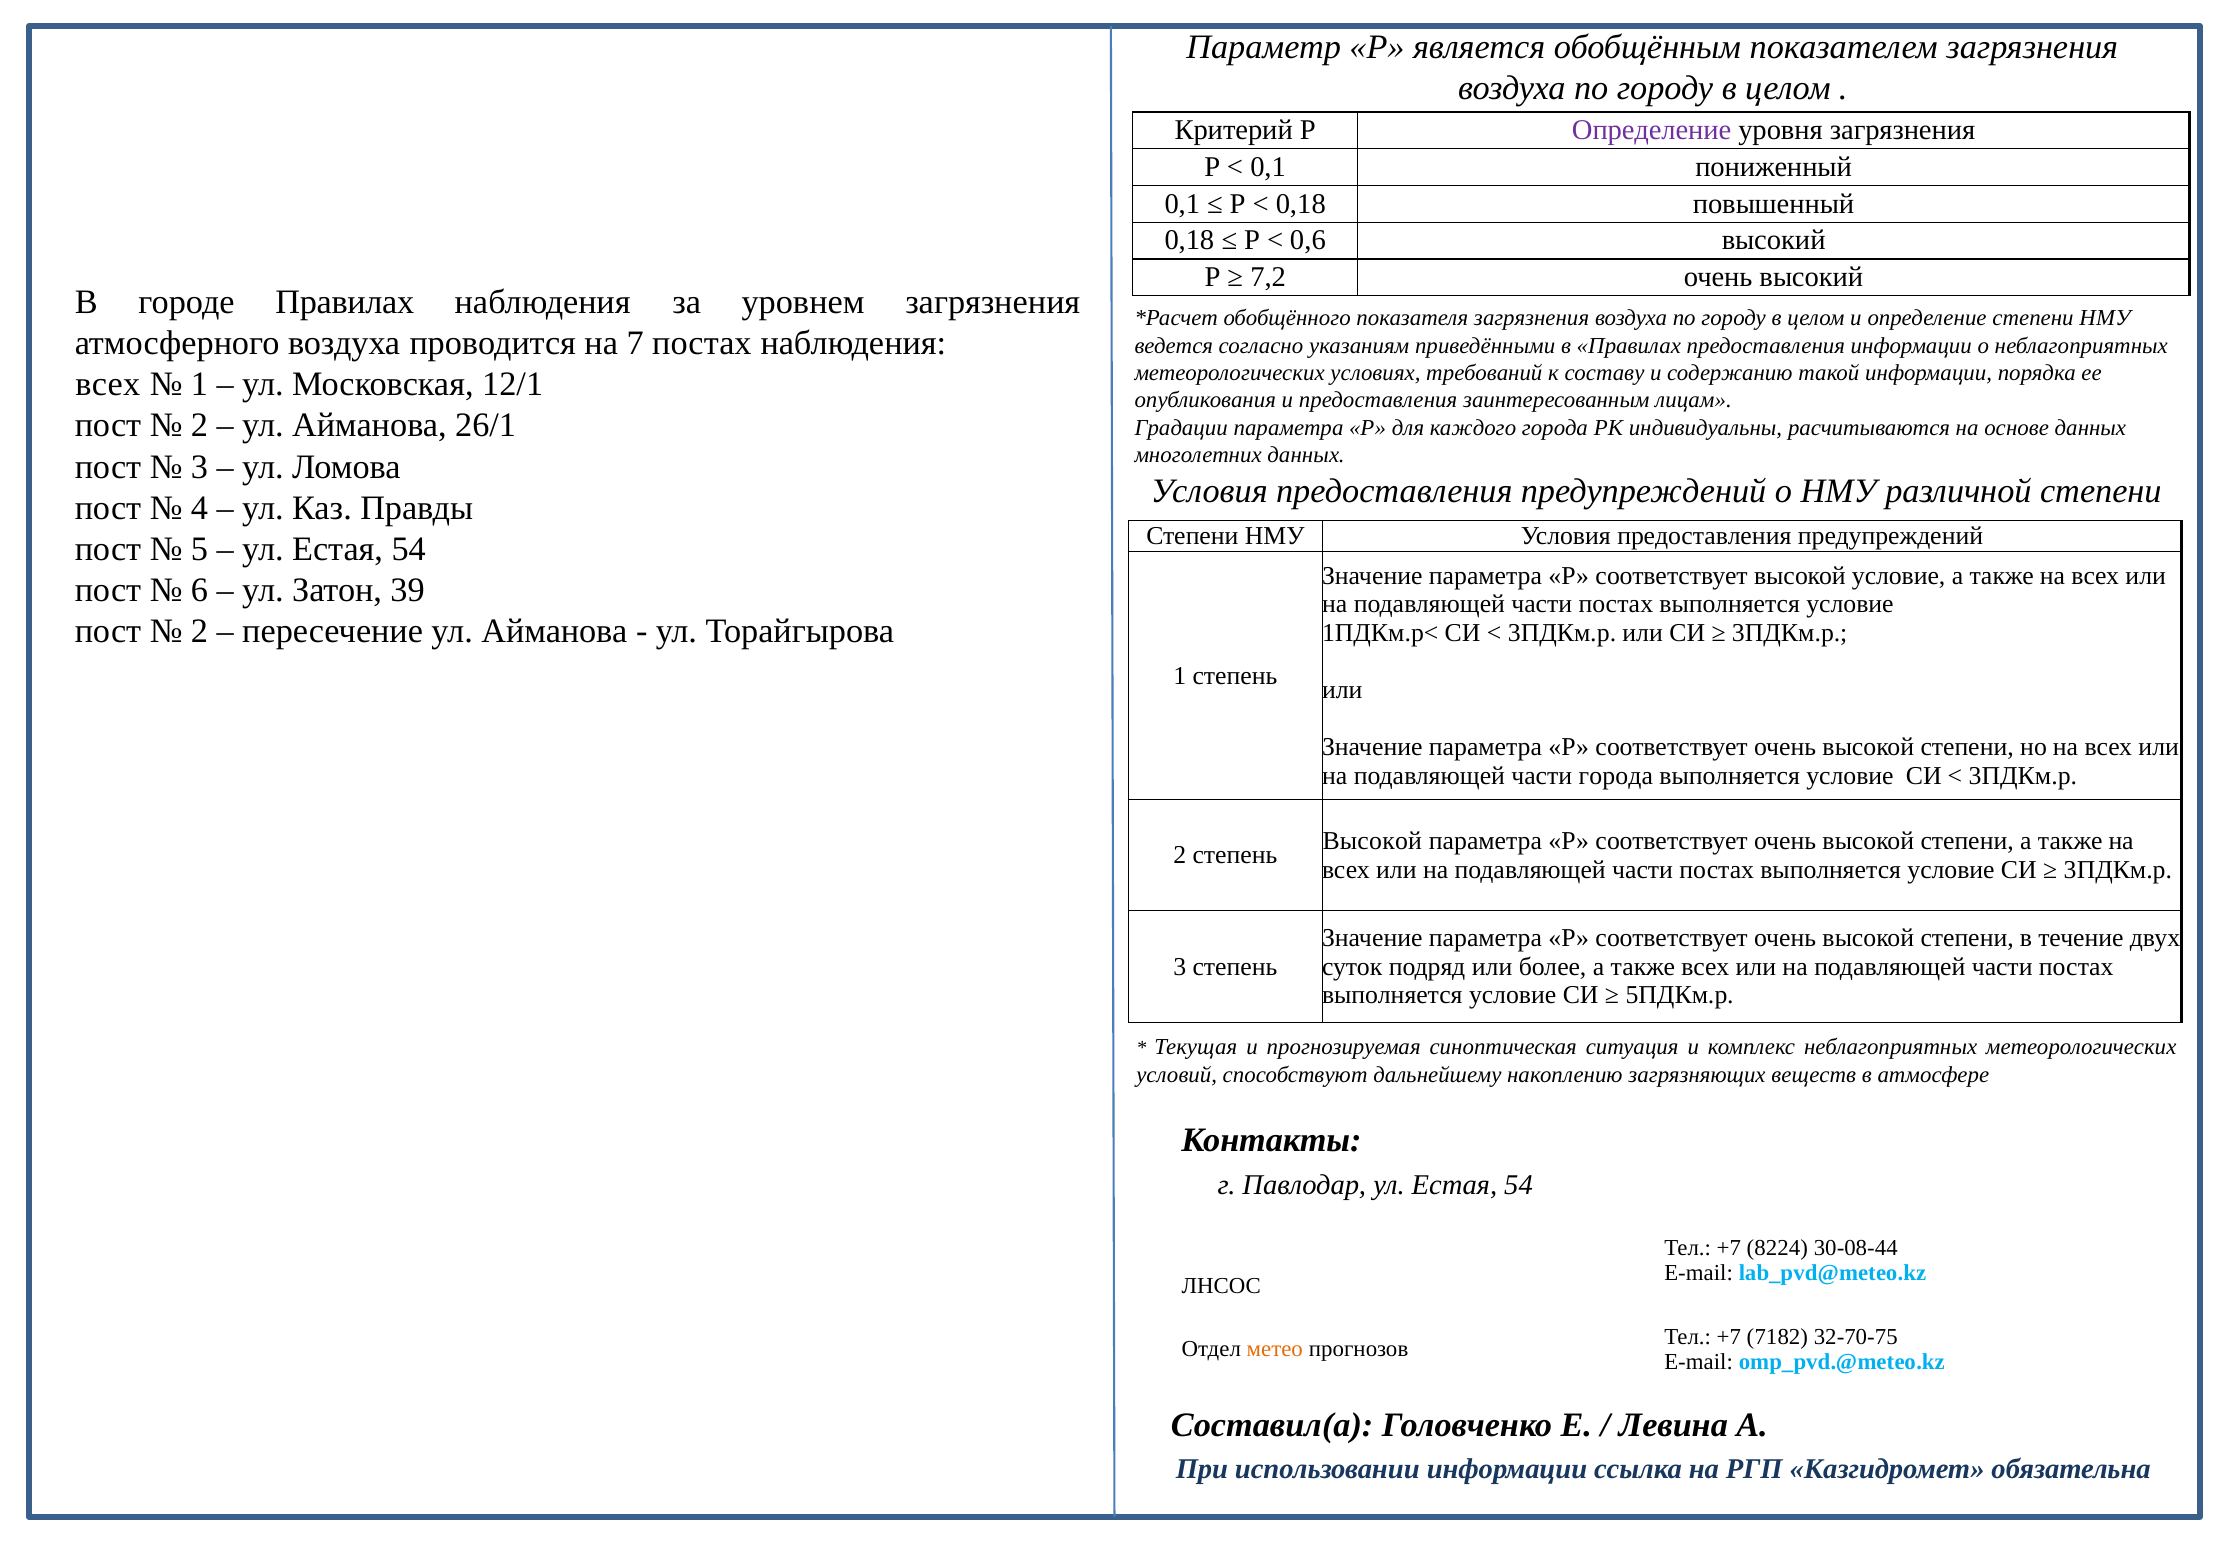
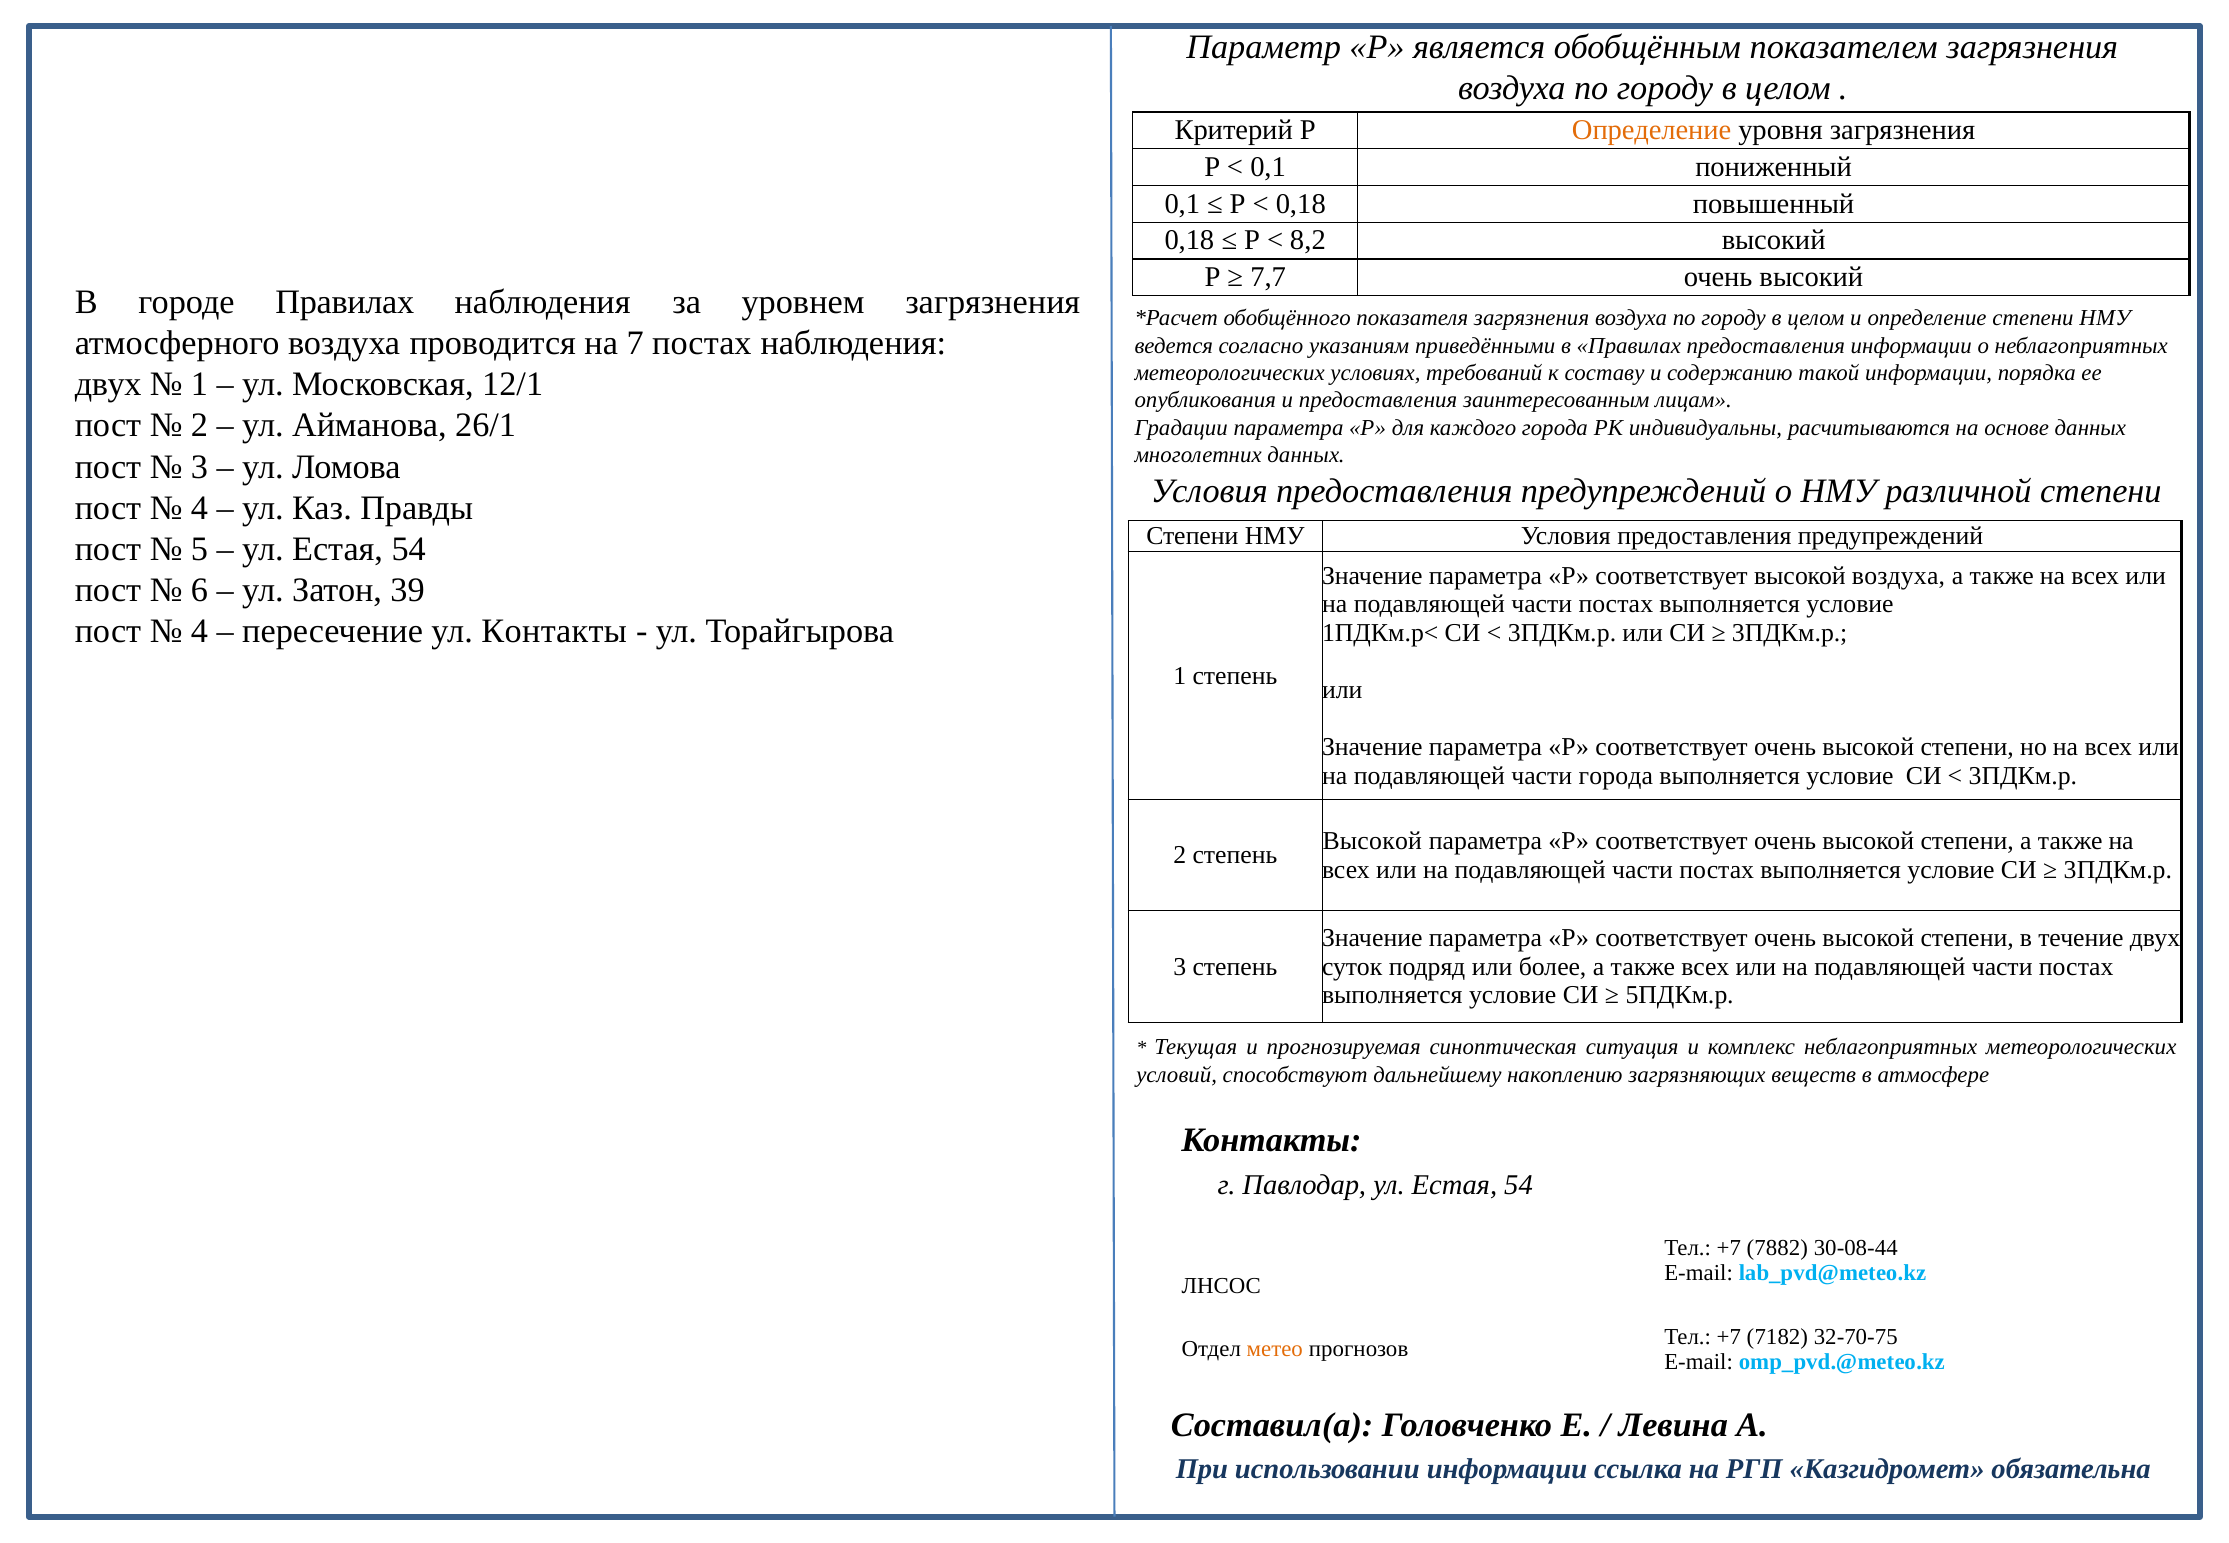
Определение colour: purple -> orange (1652, 130)
0,6: 0,6 -> 8,2 (1308, 240)
7,2: 7,2 -> 7,7 (1268, 277)
всех: всех -> двух (108, 385)
высокой условие: условие -> воздуха (1899, 576)
2: 2 -> 4 (199, 631)
пересечение ул Айманова: Айманова -> Контакты (554, 631)
8224: 8224 -> 7882 (1777, 1248)
